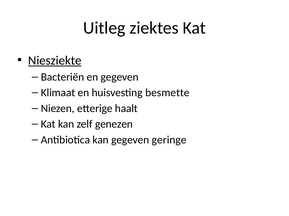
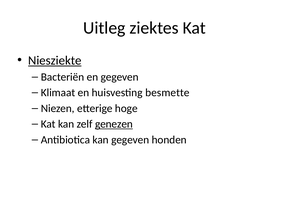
haalt: haalt -> hoge (126, 109)
genezen underline: none -> present (114, 124)
geringe: geringe -> honden (169, 140)
